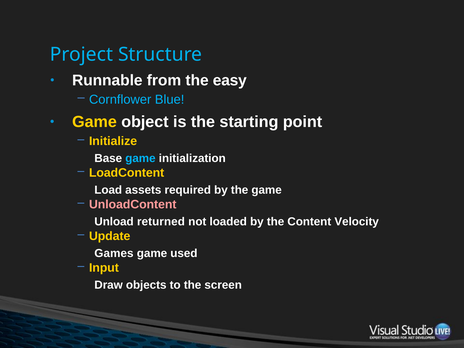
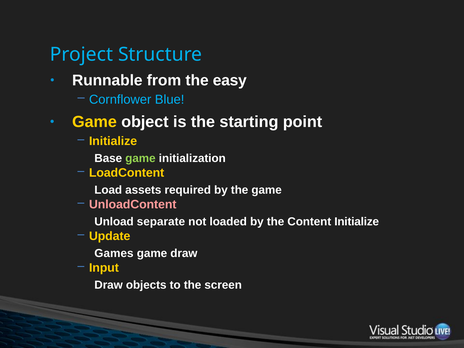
game colour: light blue -> light green (140, 158)
returned: returned -> separate (161, 222)
Content Velocity: Velocity -> Initialize (357, 222)
game used: used -> draw (184, 253)
